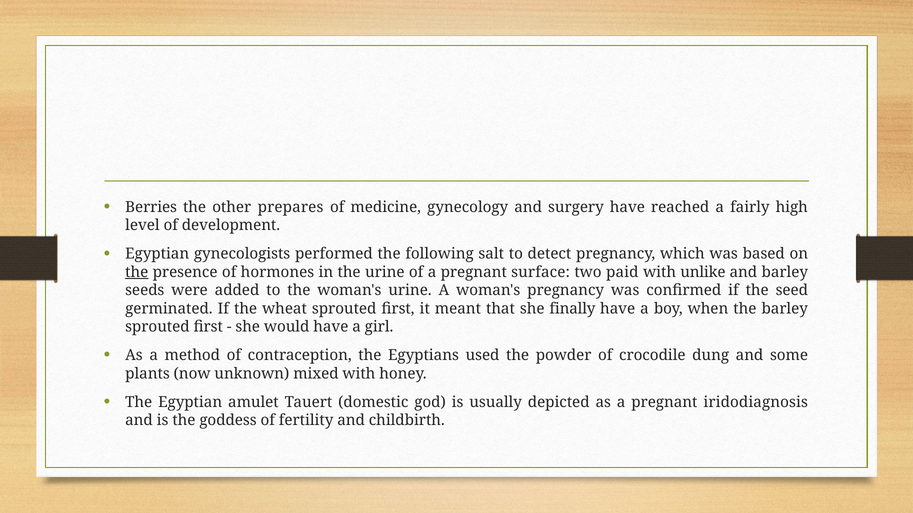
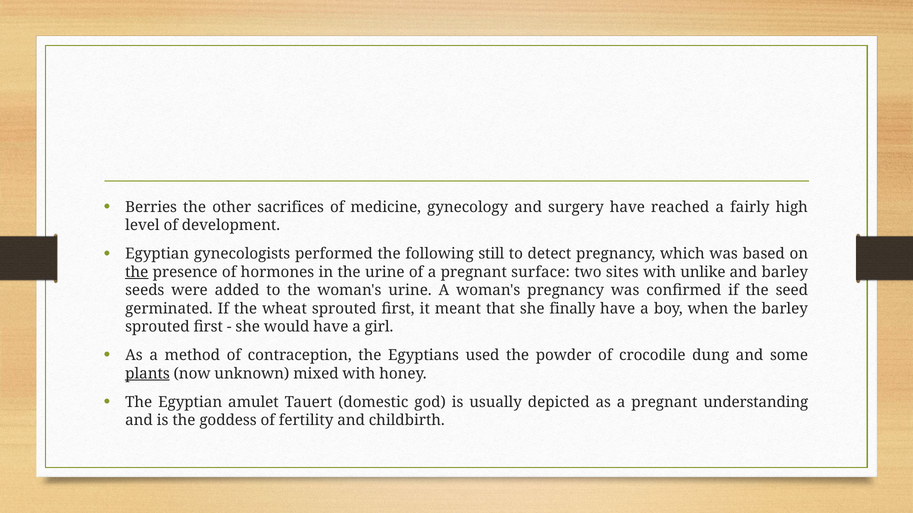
prepares: prepares -> sacrifices (291, 207)
salt: salt -> still (491, 254)
paid: paid -> sites (622, 272)
plants underline: none -> present (147, 374)
iridodiagnosis: iridodiagnosis -> understanding (756, 403)
